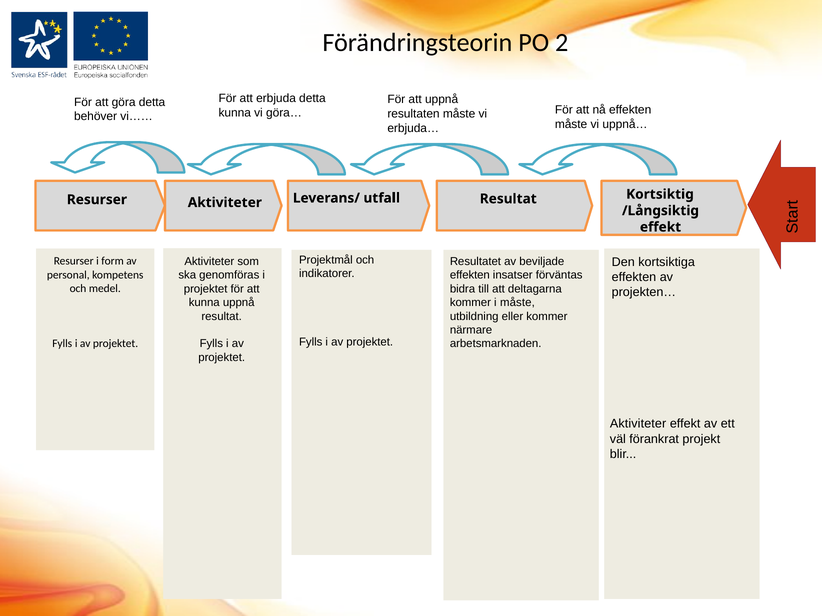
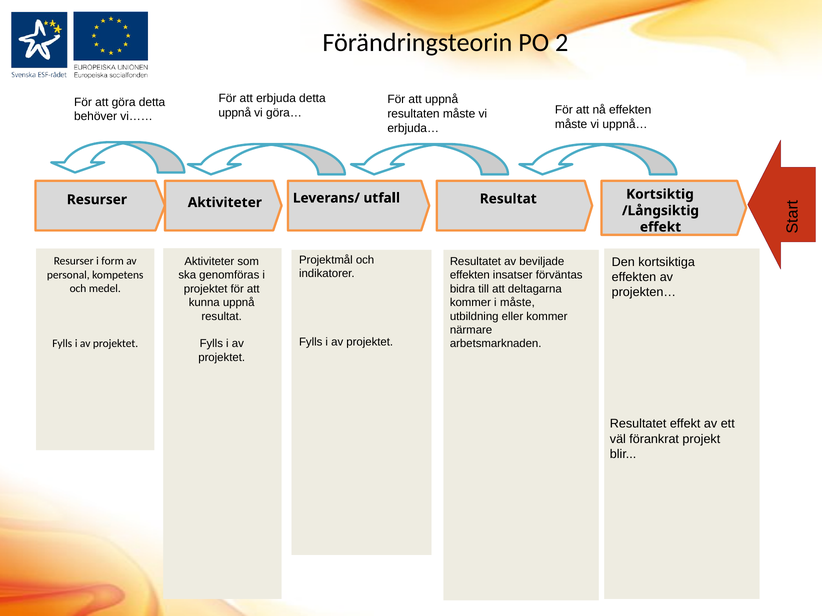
kunna: kunna -> uppnå (235, 113)
Aktiviteter: Aktiviteter -> Resultatet (638, 424)
